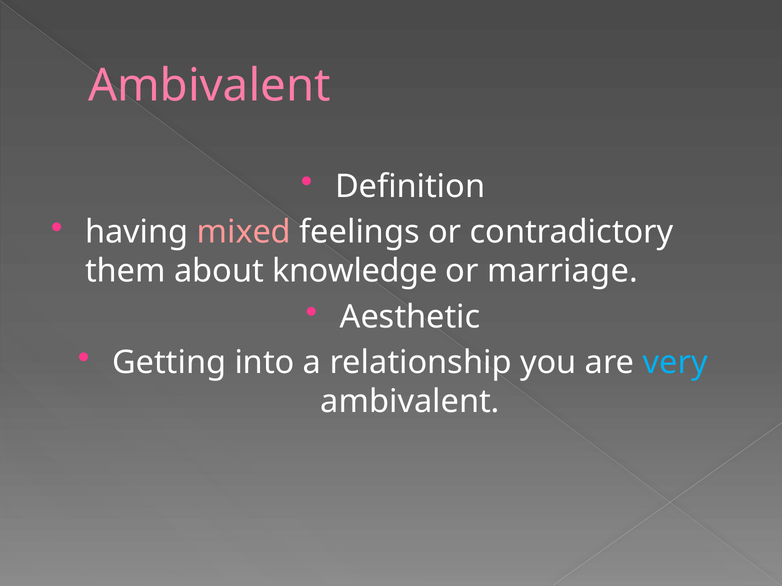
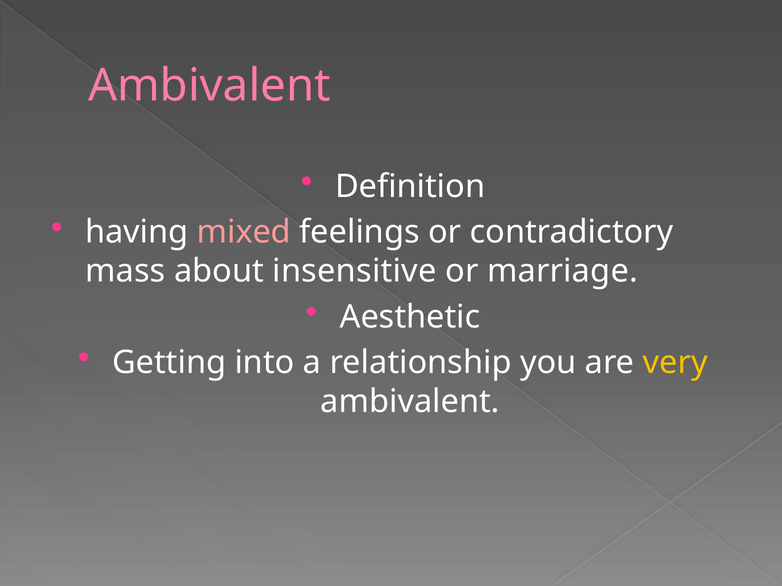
them: them -> mass (125, 271)
knowledge: knowledge -> insensitive (355, 271)
very colour: light blue -> yellow (675, 363)
